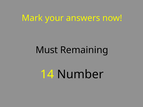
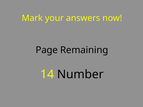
Must: Must -> Page (47, 50)
